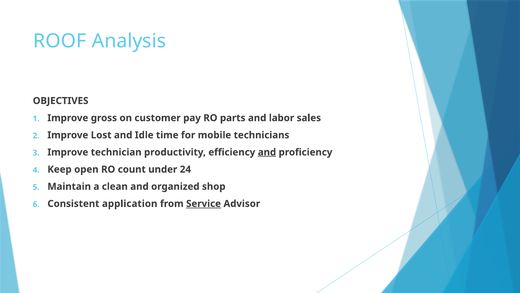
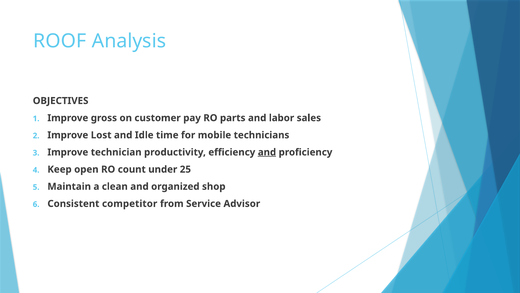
24: 24 -> 25 (185, 169)
application: application -> competitor (130, 203)
Service underline: present -> none (204, 203)
